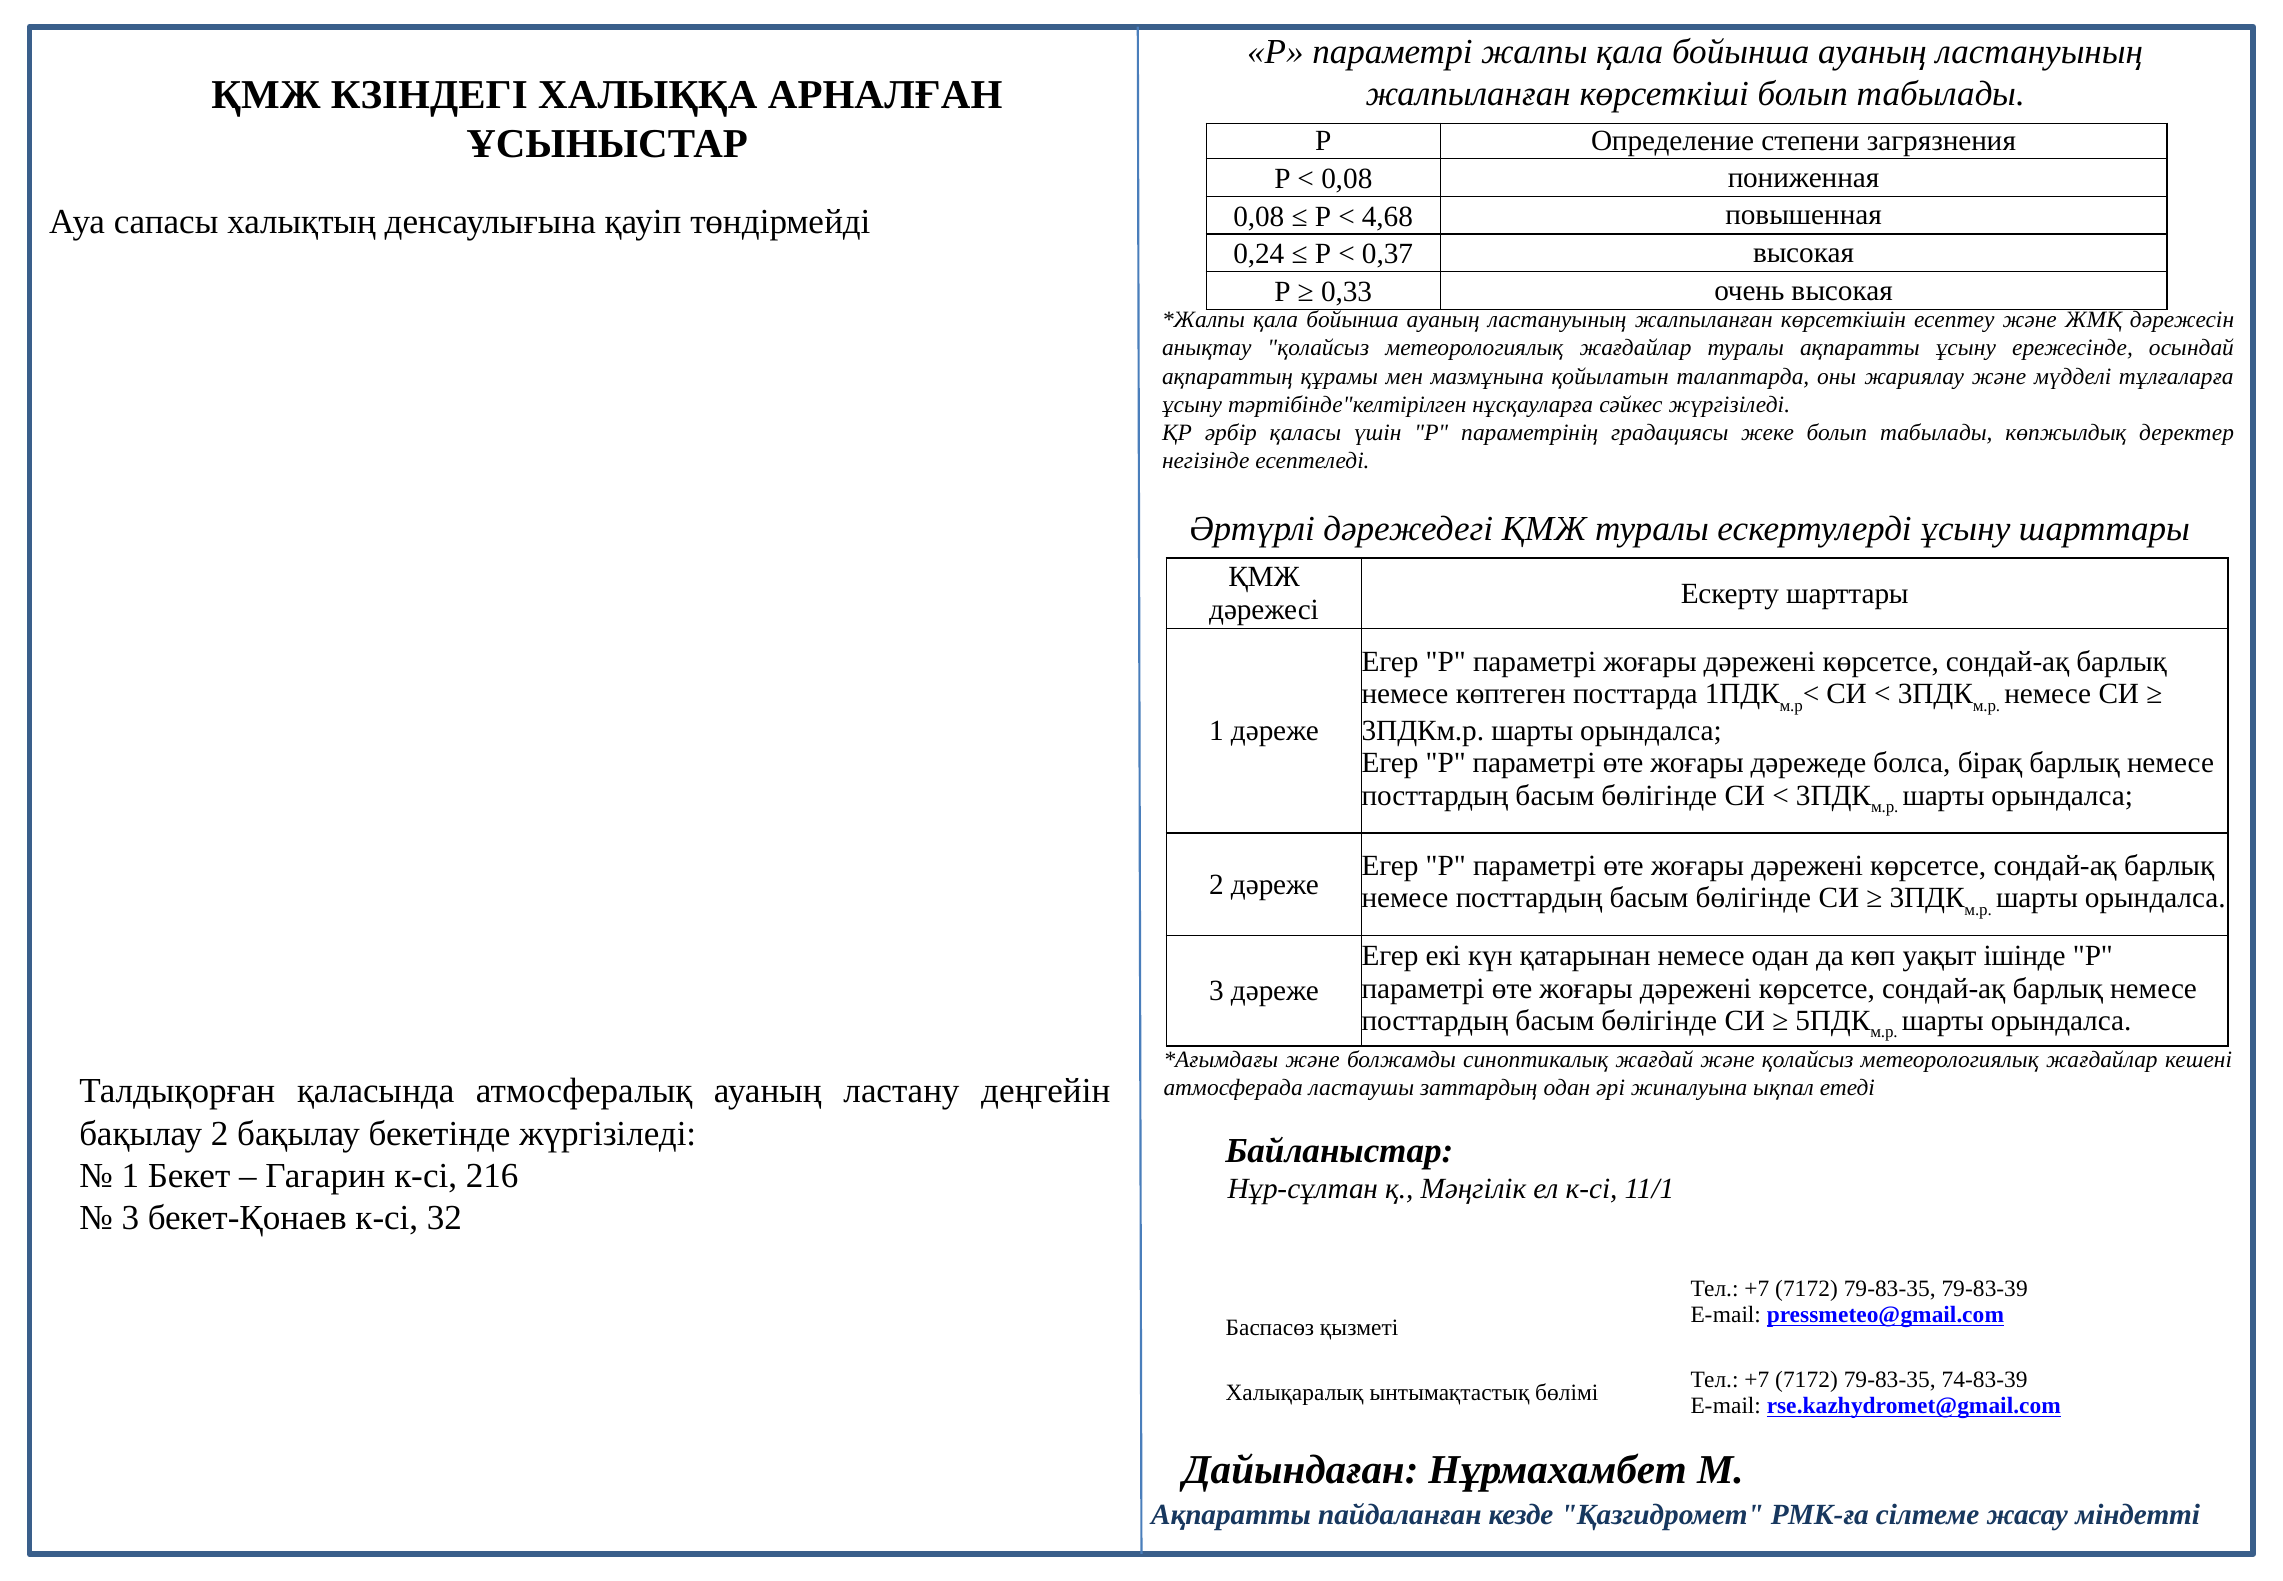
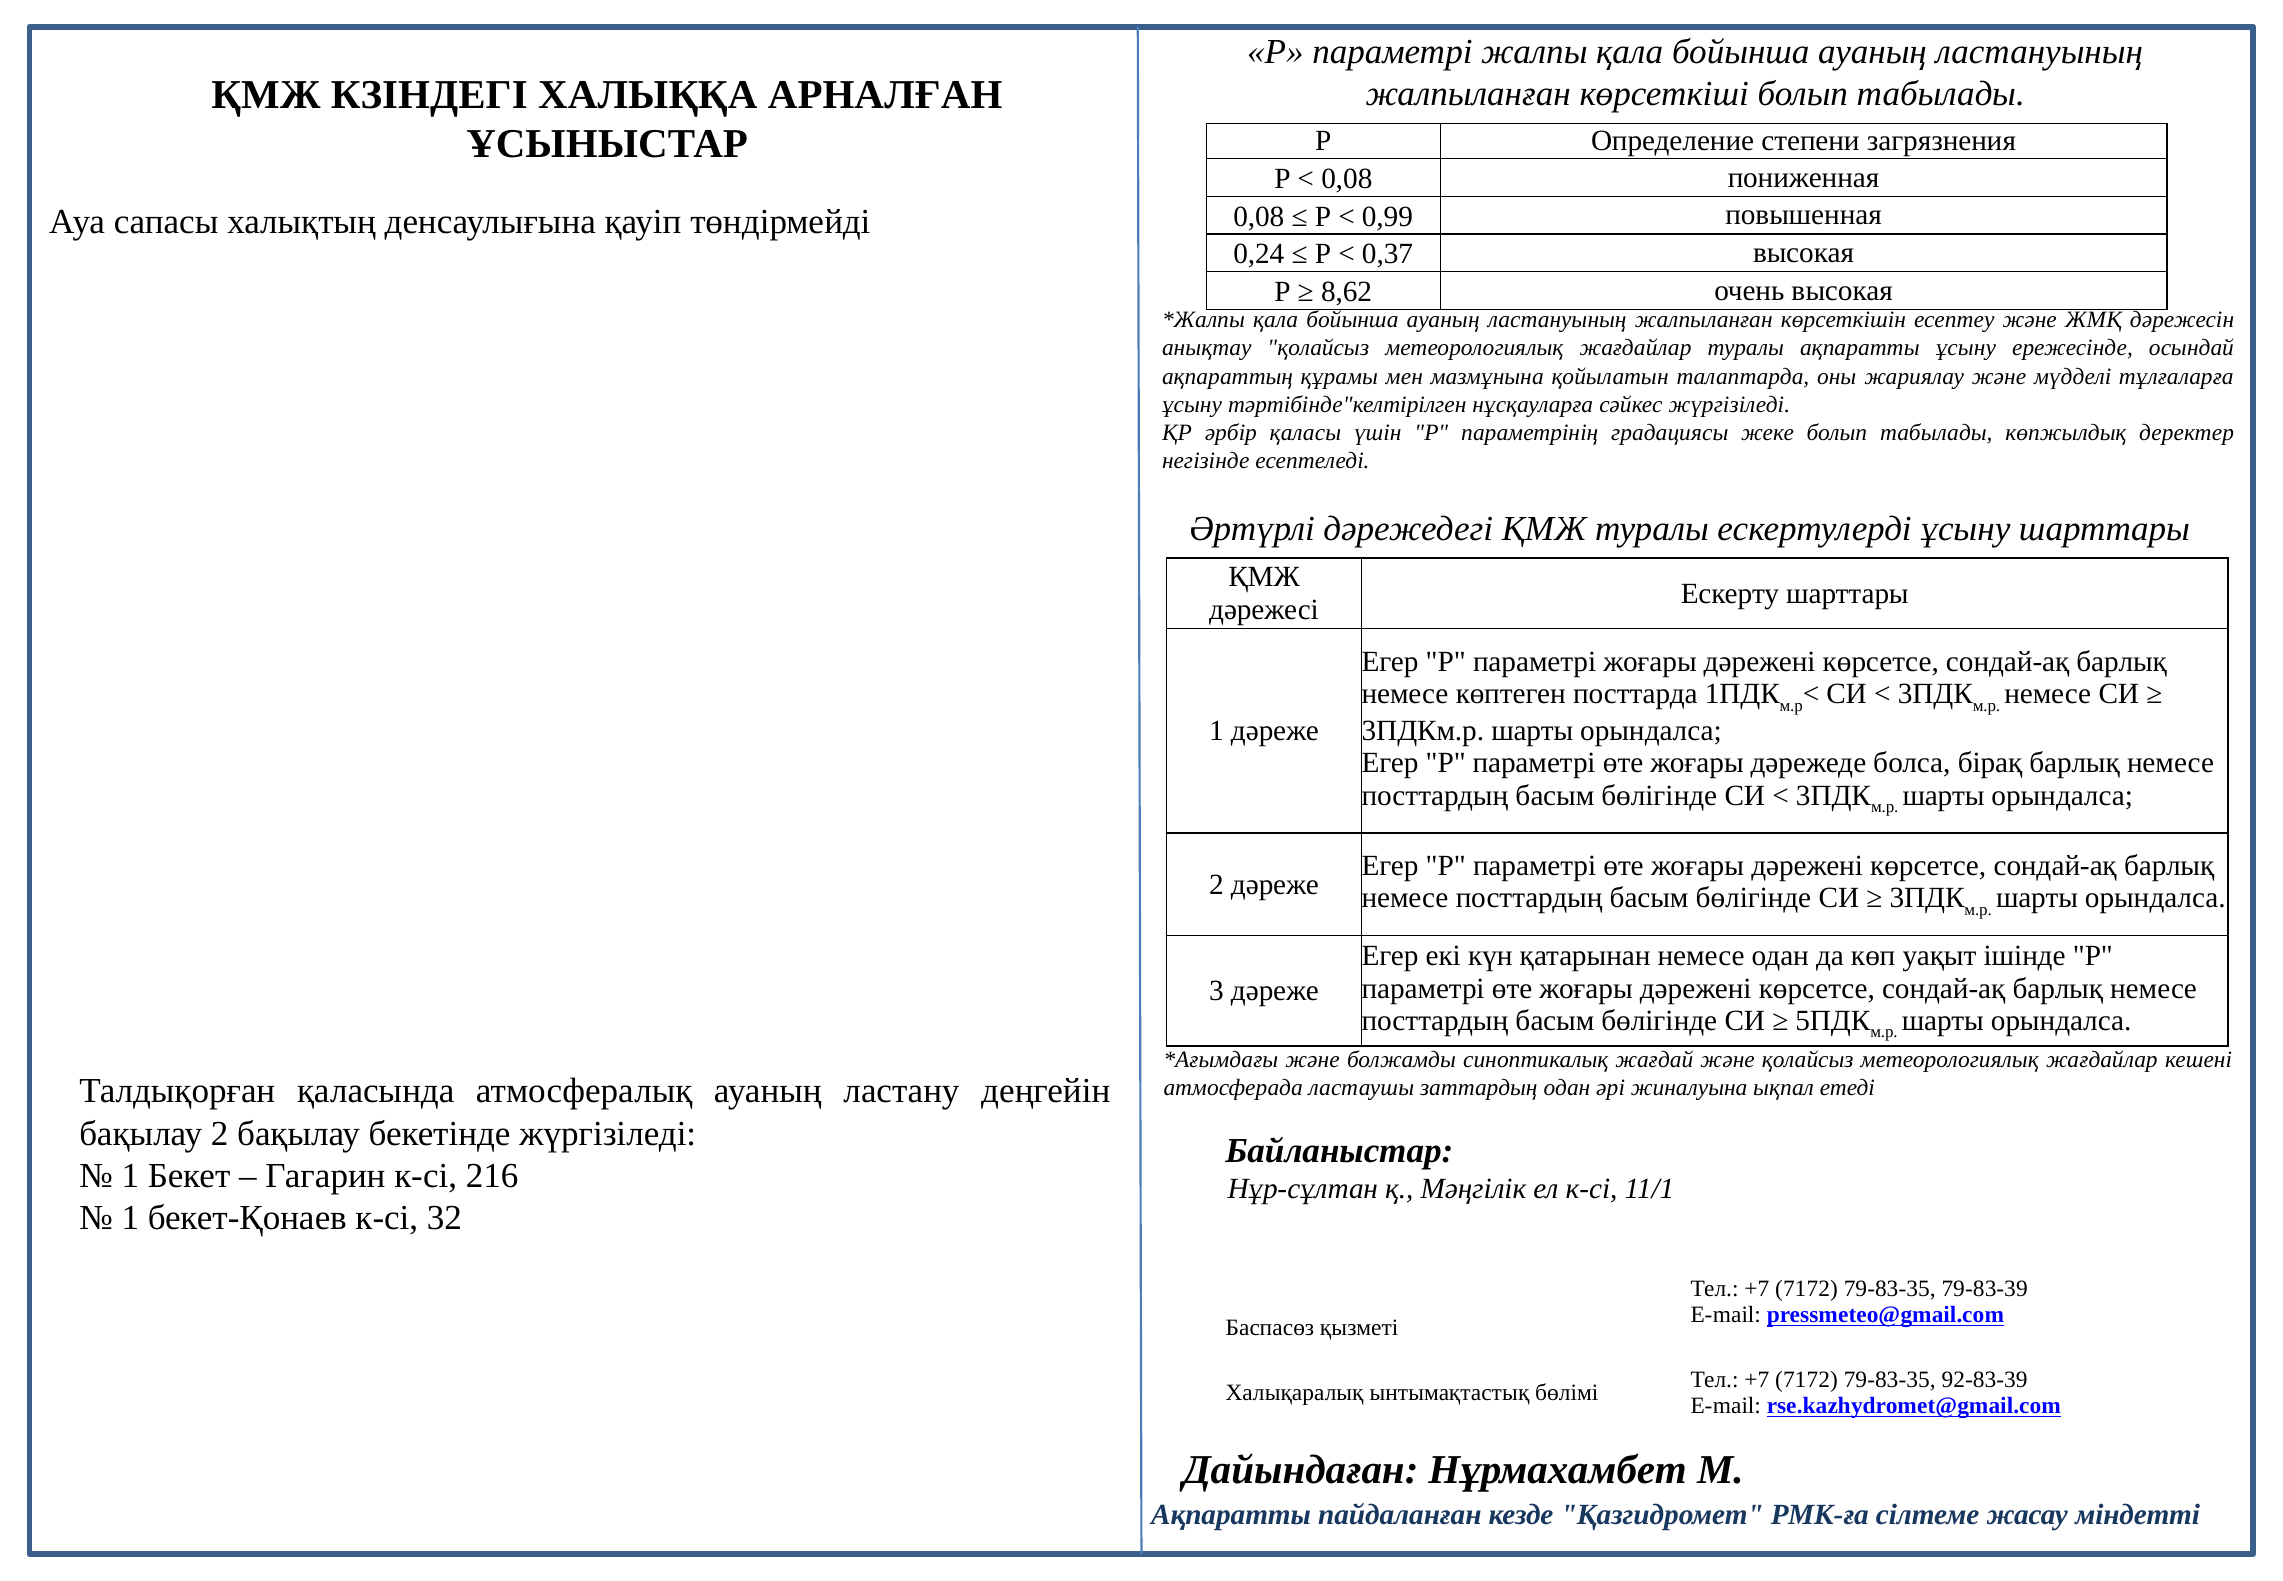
4,68: 4,68 -> 0,99 (1387, 216)
0,33: 0,33 -> 8,62 (1347, 292)
3: 3 -> 1 (130, 1217)
74-83-39: 74-83-39 -> 92-83-39 (1985, 1380)
